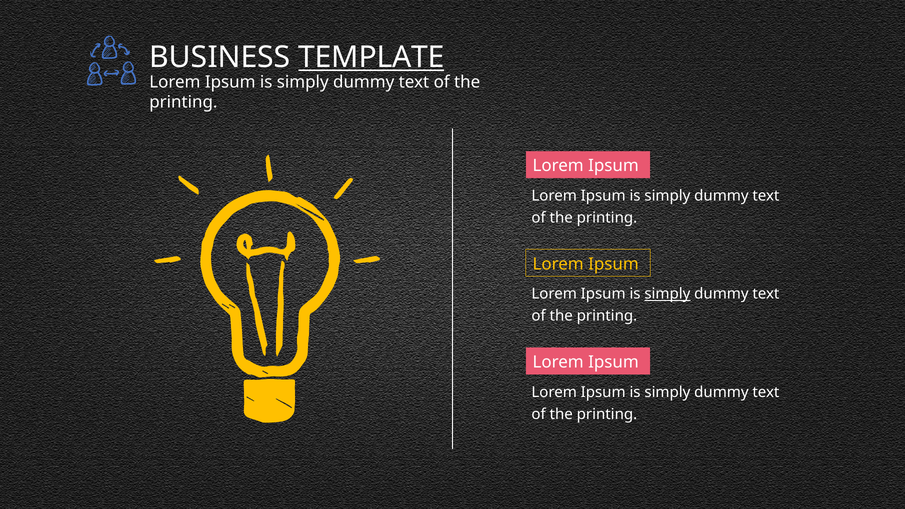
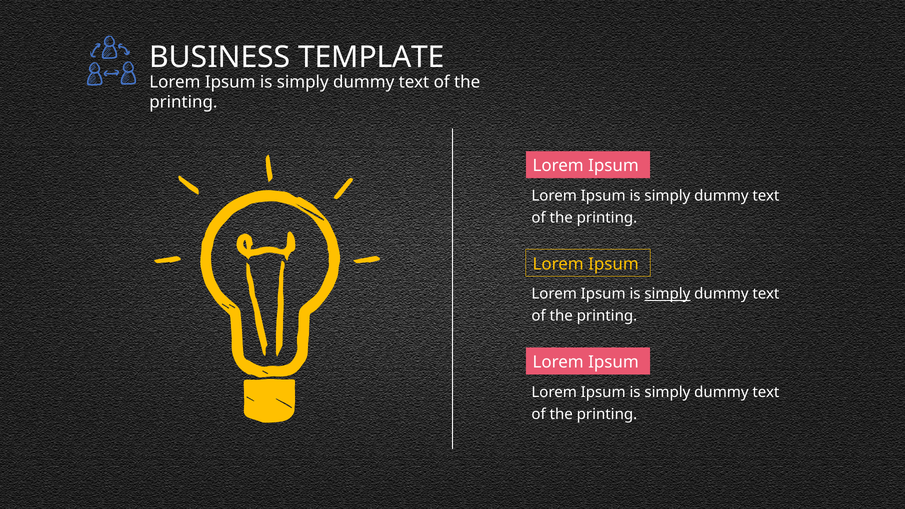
TEMPLATE underline: present -> none (371, 57)
